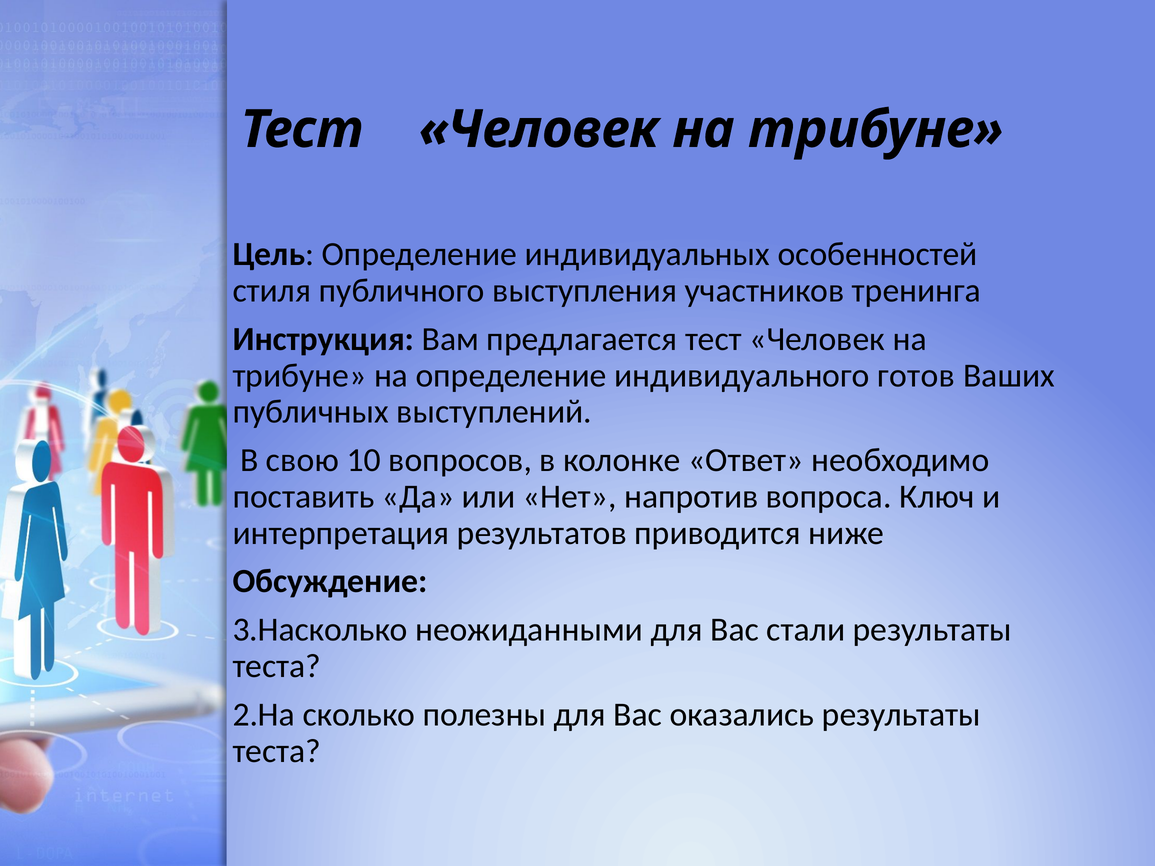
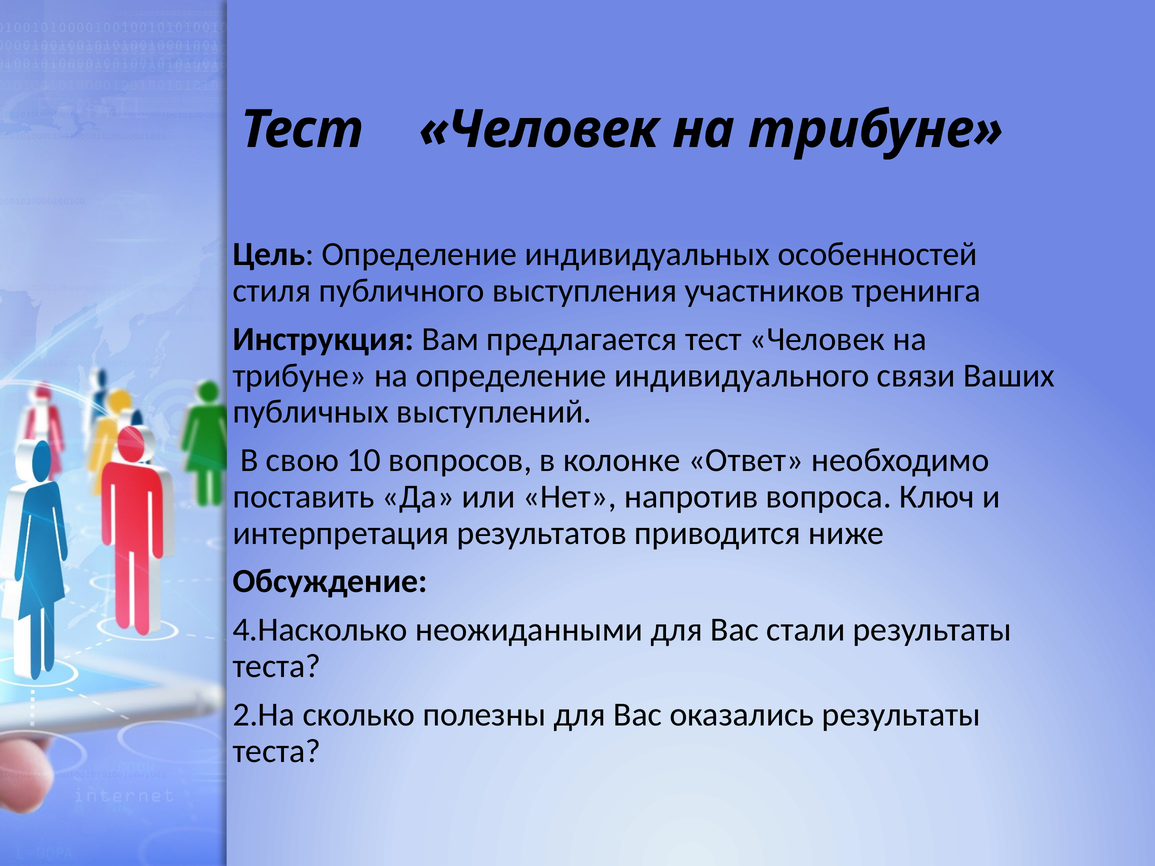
готов: готов -> связи (916, 376)
3.Насколько: 3.Насколько -> 4.Насколько (320, 630)
